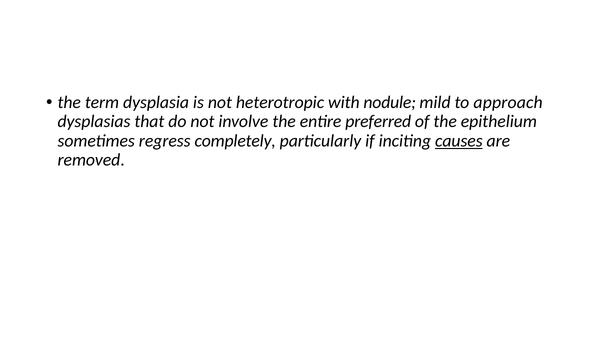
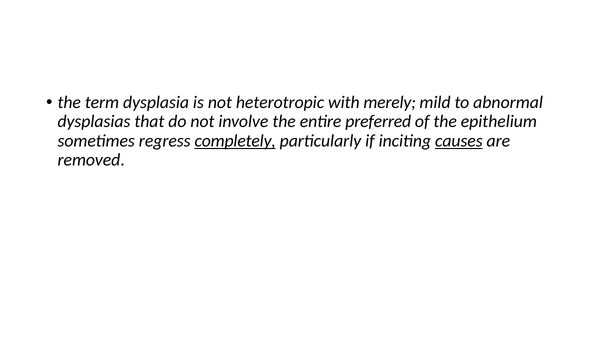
nodule: nodule -> merely (390, 102)
approach: approach -> abnormal (508, 102)
completely underline: none -> present (235, 141)
